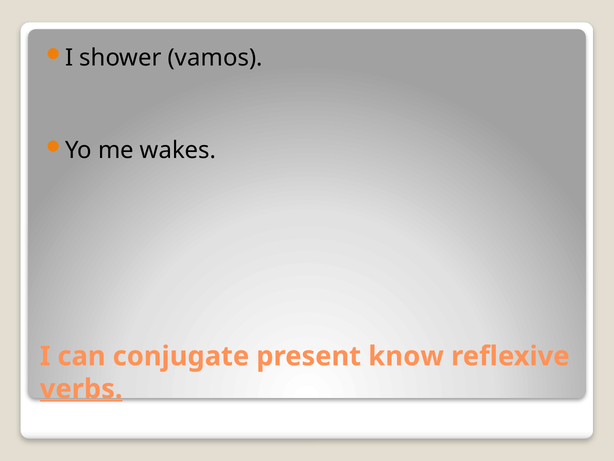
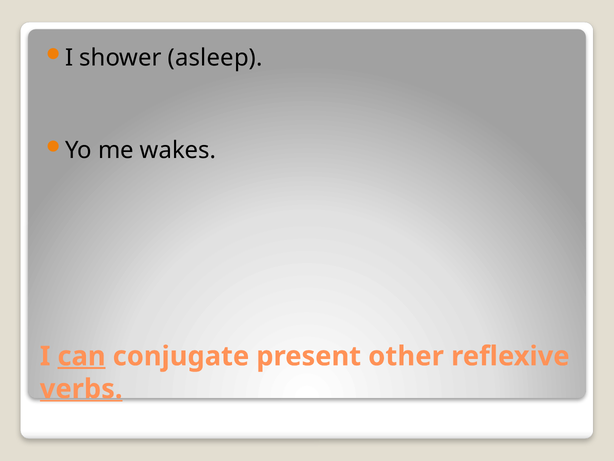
vamos: vamos -> asleep (215, 58)
can underline: none -> present (82, 356)
know: know -> other (406, 356)
